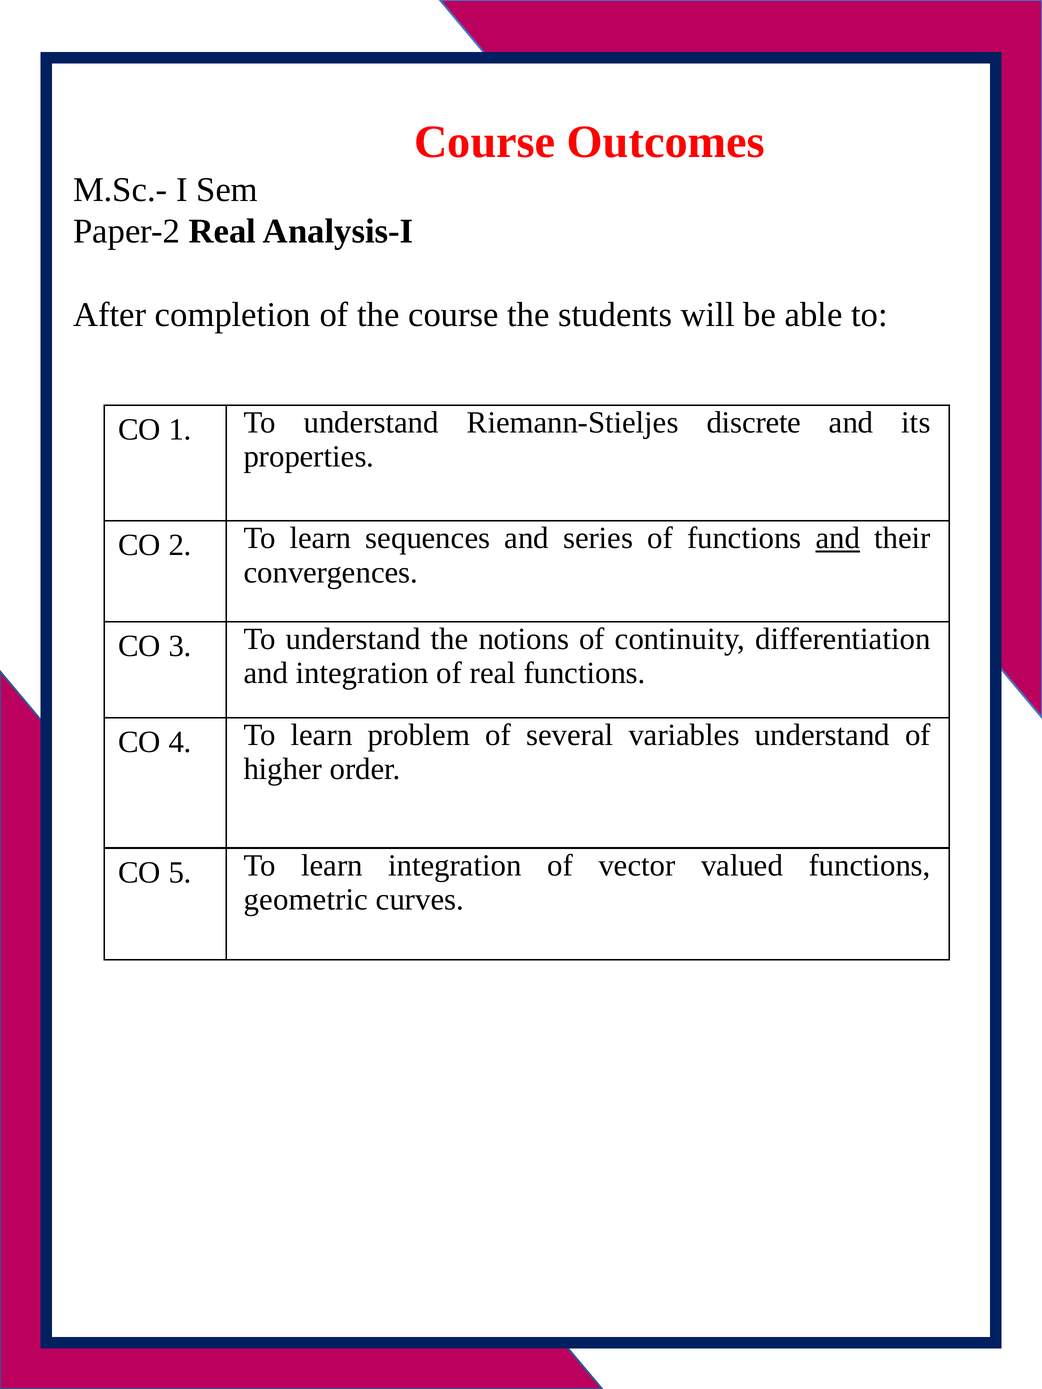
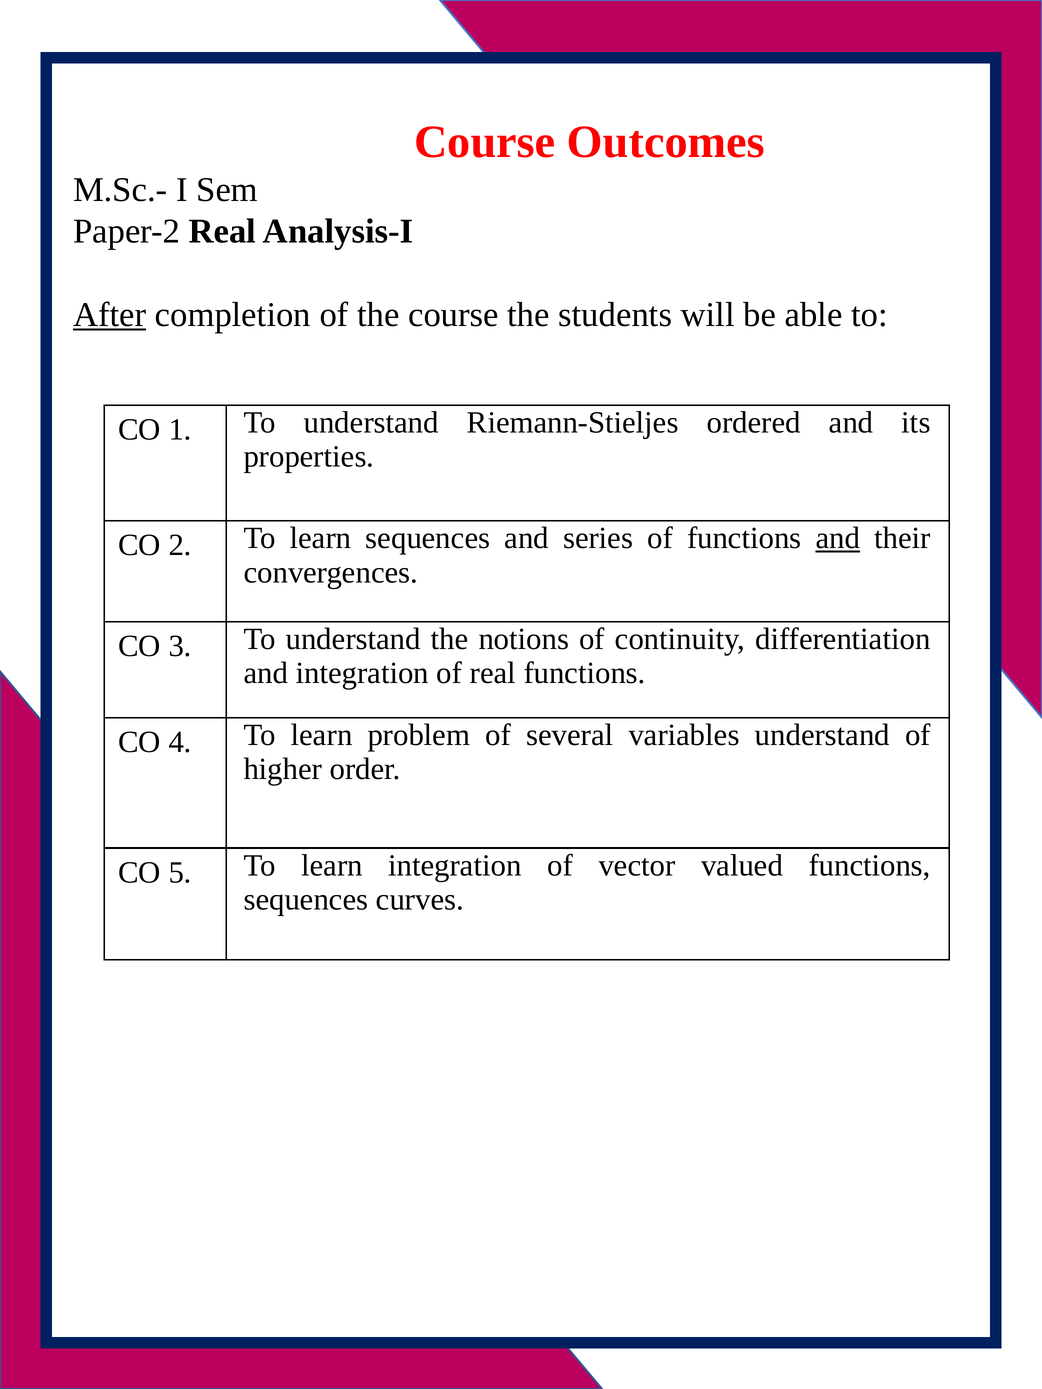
After underline: none -> present (110, 315)
discrete: discrete -> ordered (754, 423)
geometric: geometric -> sequences (306, 900)
